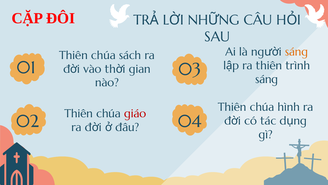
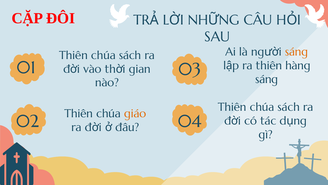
trình: trình -> hàng (298, 65)
hình: hình -> sách (289, 107)
giáo colour: red -> orange (135, 113)
